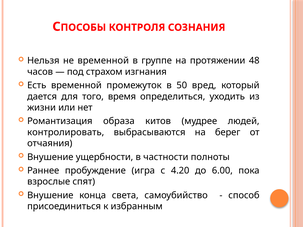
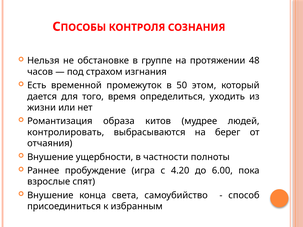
не временной: временной -> обстановке (103, 61)
вред: вред -> этом (204, 85)
